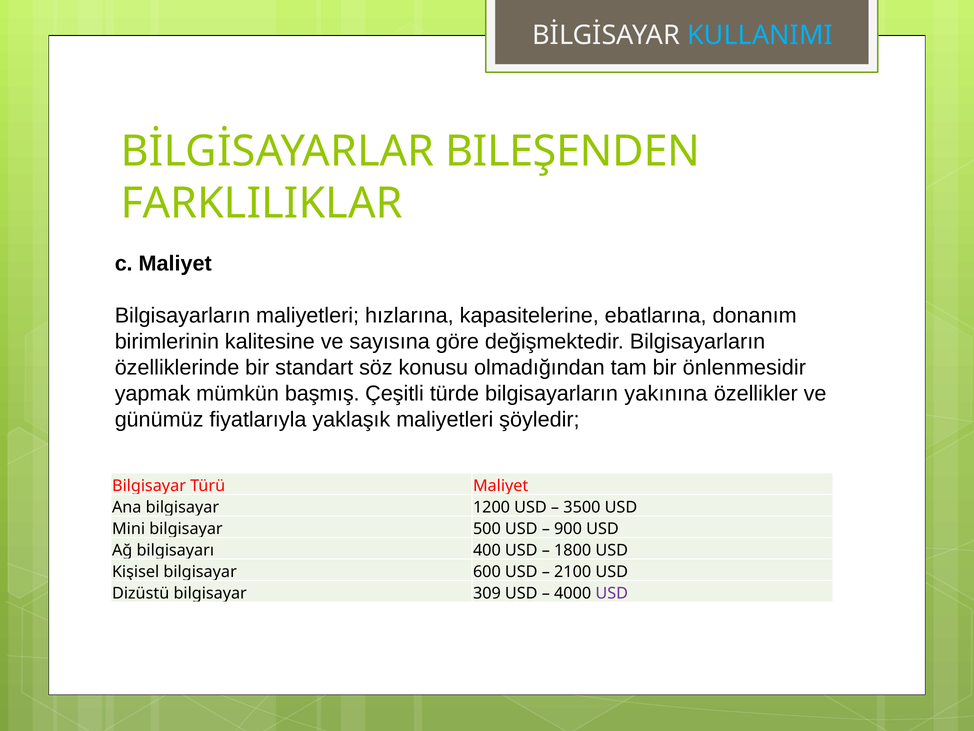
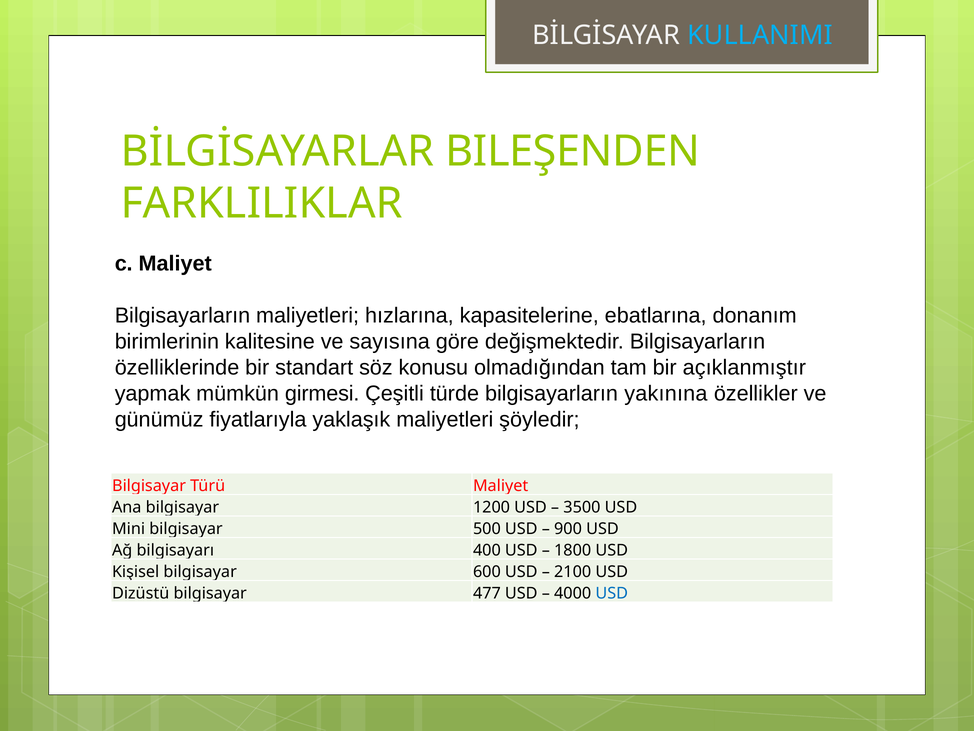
önlenmesidir: önlenmesidir -> açıklanmıştır (744, 367)
başmış: başmış -> girmesi (322, 393)
309: 309 -> 477 (487, 593)
USD colour: purple -> blue (612, 593)
